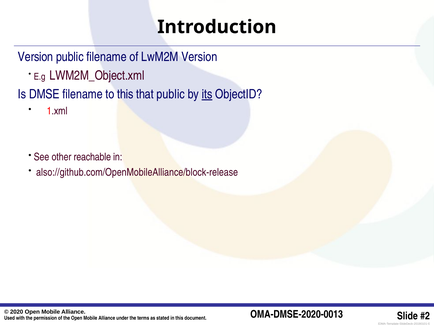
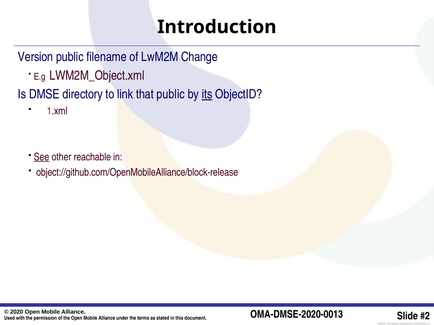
LwM2M Version: Version -> Change (199, 57)
DMSE filename: filename -> directory (83, 94)
to this: this -> link (125, 94)
See underline: none -> present (42, 157)
also://github.com/OpenMobileAlliance/block-release: also://github.com/OpenMobileAlliance/block-release -> object://github.com/OpenMobileAlliance/block-release (137, 173)
